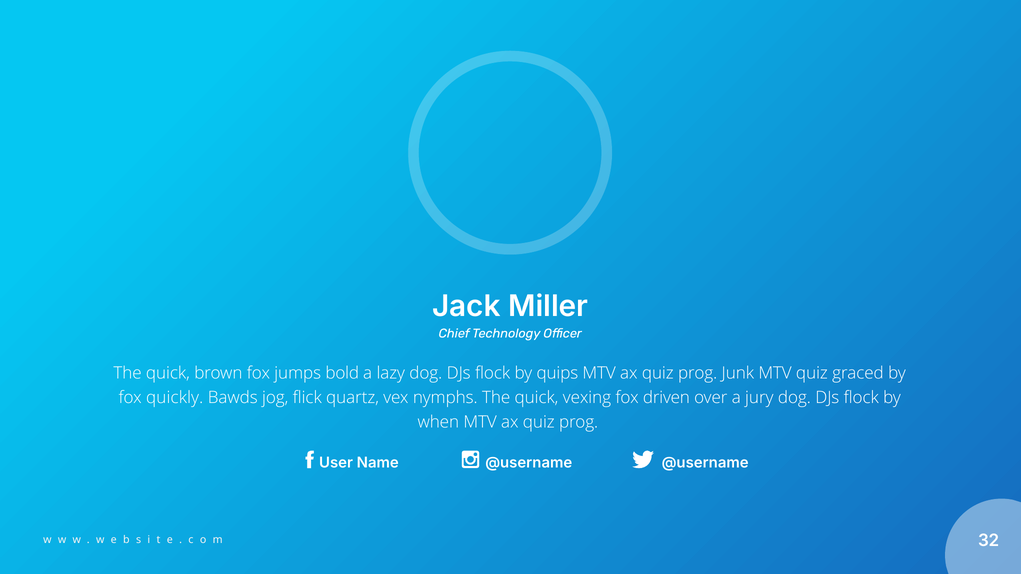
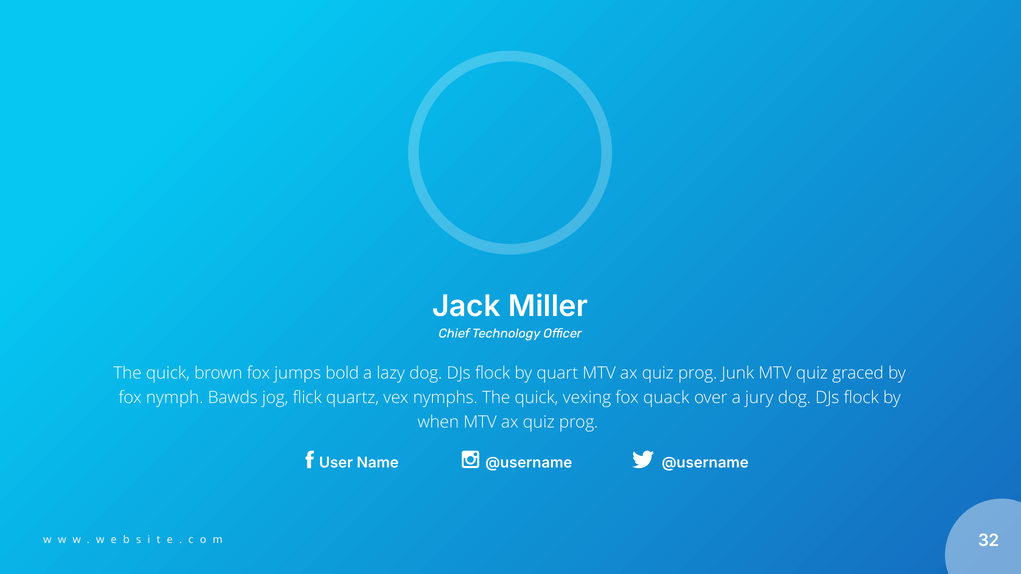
quips: quips -> quart (557, 373)
quickly: quickly -> nymph (175, 398)
driven: driven -> quack (666, 398)
